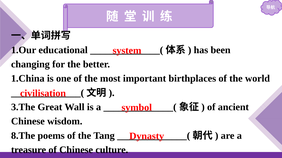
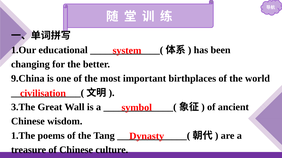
1.China: 1.China -> 9.China (28, 79)
8.The: 8.The -> 1.The (23, 136)
